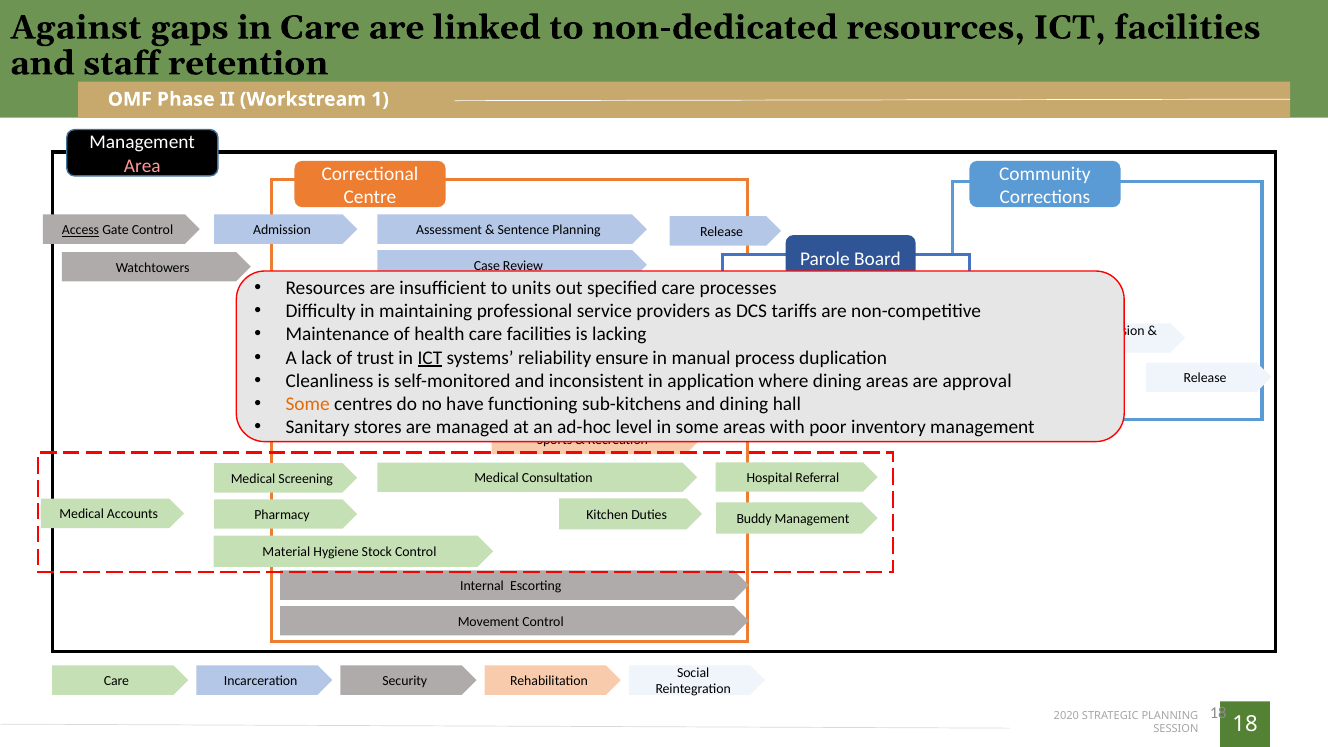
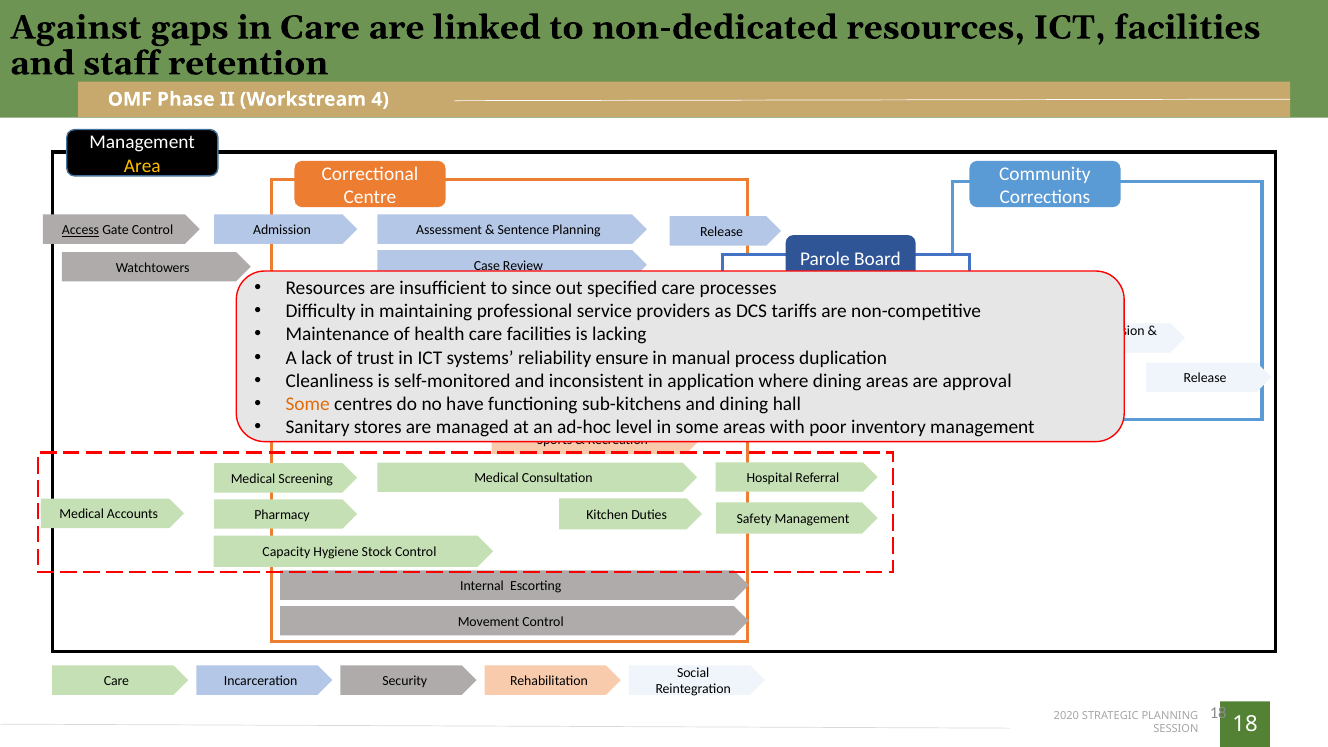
1: 1 -> 4 (380, 99)
Area colour: pink -> yellow (142, 166)
units: units -> since (532, 288)
ICT underline: present -> none (430, 358)
Buddy: Buddy -> Safety (754, 519)
Material: Material -> Capacity (286, 552)
